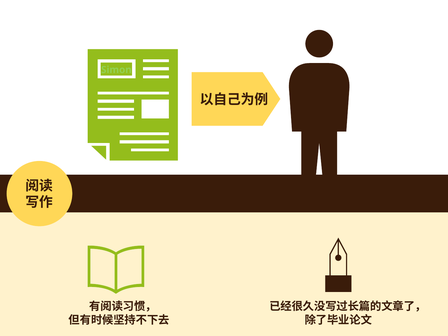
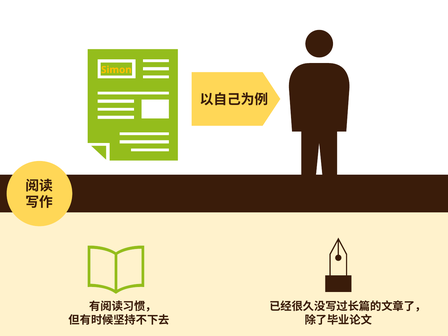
Simon colour: light green -> yellow (116, 70)
